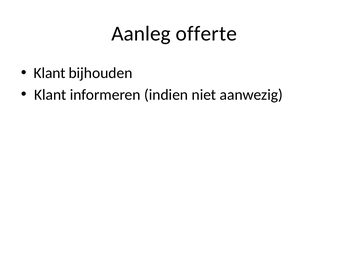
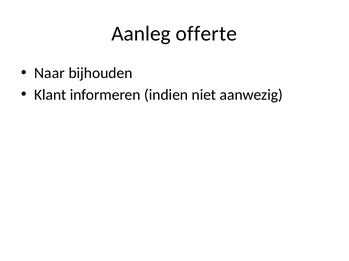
Klant: Klant -> Naar (49, 73)
